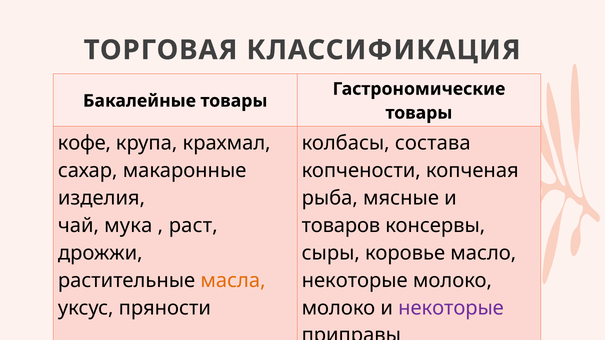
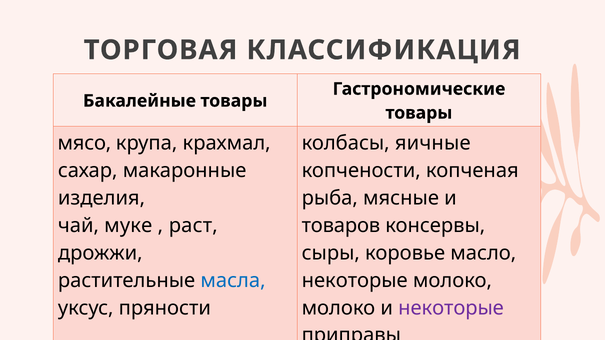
кофе: кофе -> мясо (84, 143)
состава: состава -> яичные (433, 143)
мука: мука -> муке (128, 226)
масла colour: orange -> blue (233, 281)
